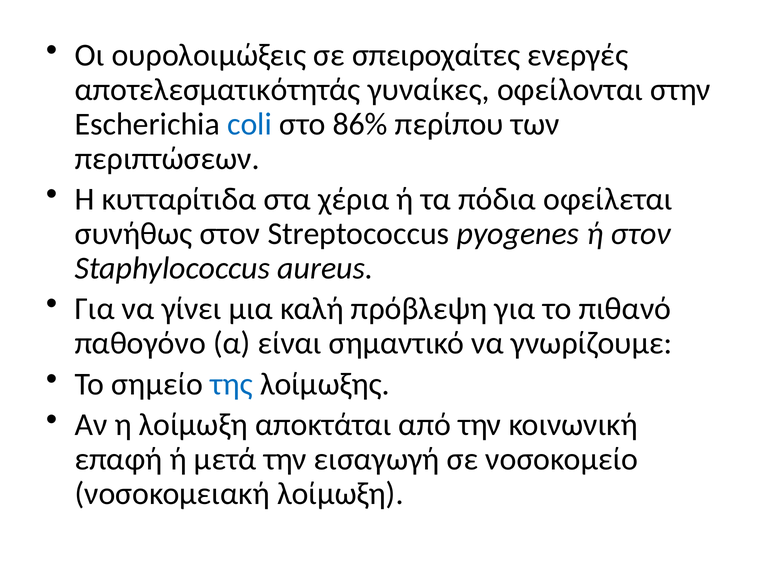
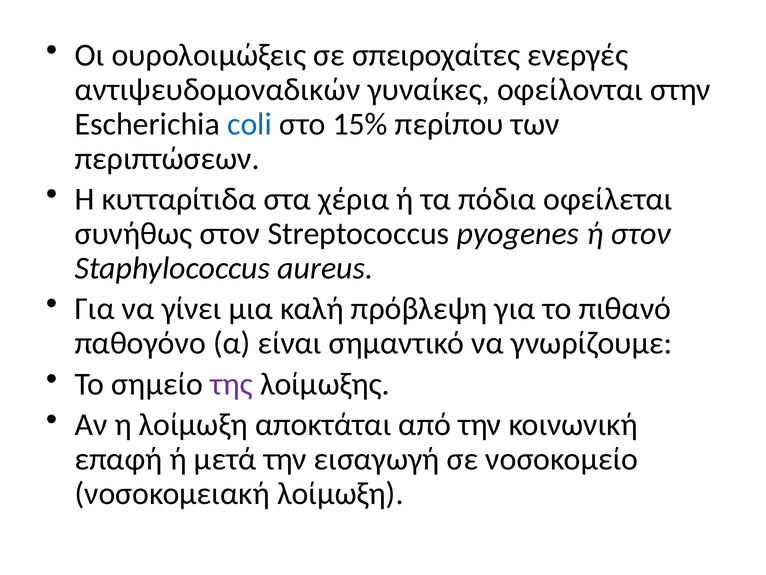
αποτελεσματικότητάς: αποτελεσματικότητάς -> αντιψευδομοναδικών (218, 90)
86%: 86% -> 15% (360, 124)
της colour: blue -> purple (232, 384)
